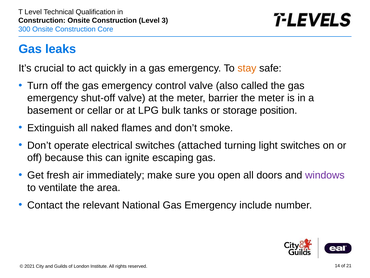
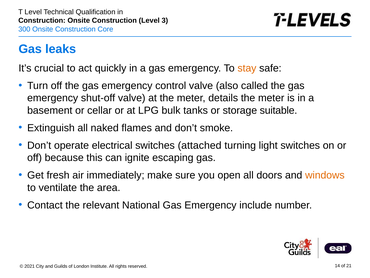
barrier: barrier -> details (223, 98)
position: position -> suitable (279, 110)
windows colour: purple -> orange (325, 175)
